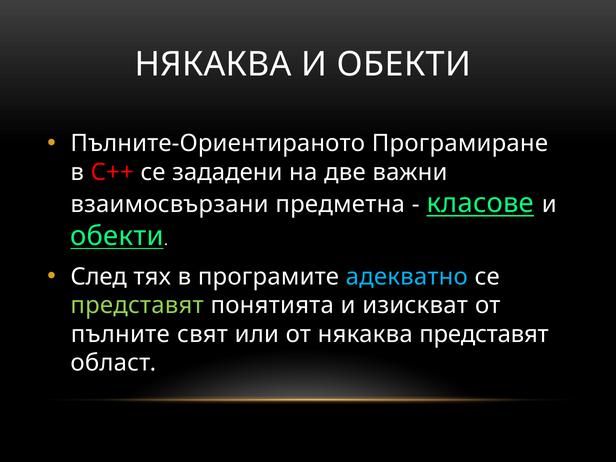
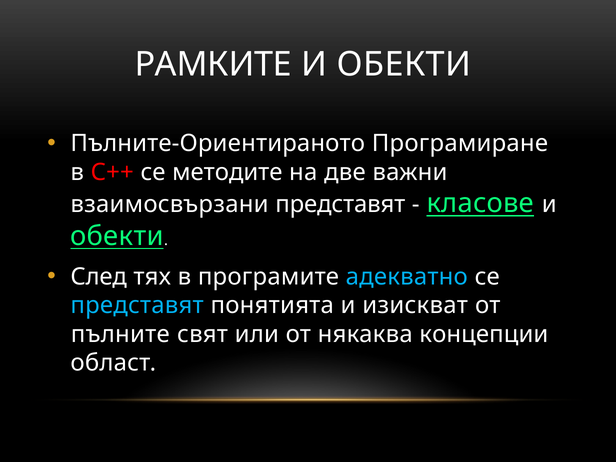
НЯКАКВА: НЯКАКВА -> РАМКИТЕ (213, 64)
зададени: зададени -> методите (227, 172)
взаимосвързани предметна: предметна -> представят (340, 204)
представят colour: light green -> light blue (137, 305)
някаква представят: представят -> концепции (484, 334)
